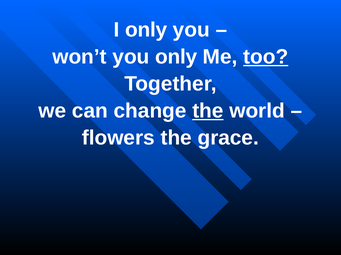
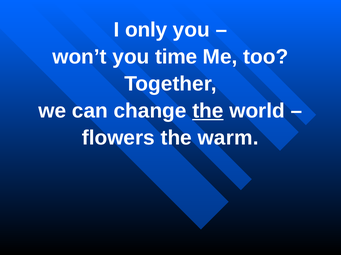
you only: only -> time (176, 57)
too underline: present -> none (266, 57)
grace: grace -> warm (228, 138)
